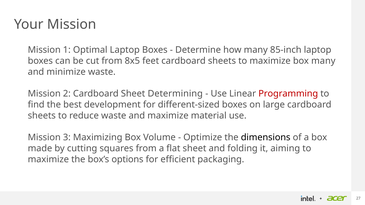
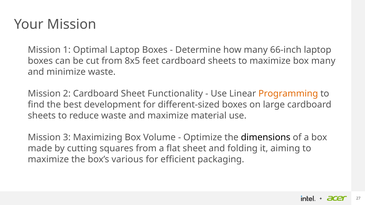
85-inch: 85-inch -> 66-inch (286, 50)
Determining: Determining -> Functionality (175, 94)
Programming colour: red -> orange (288, 94)
options: options -> various (127, 160)
